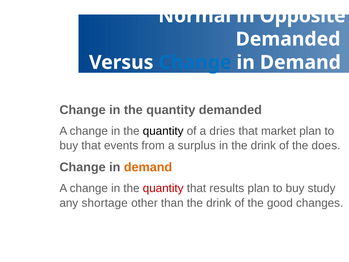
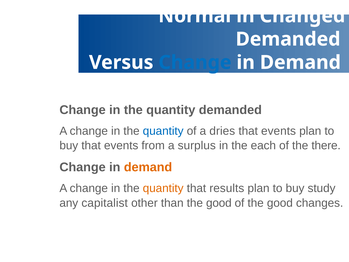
Opposite: Opposite -> Changed (302, 16)
quantity colour: black -> blue (163, 131)
market: market -> events (279, 131)
in the drink: drink -> each (263, 145)
does: does -> there (326, 145)
quantity colour: red -> orange (163, 188)
shortage: shortage -> capitalist (105, 203)
than the drink: drink -> good (219, 203)
